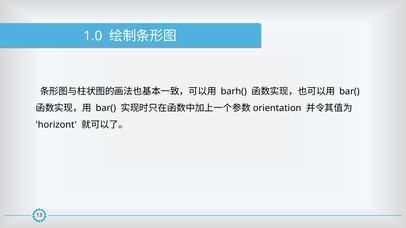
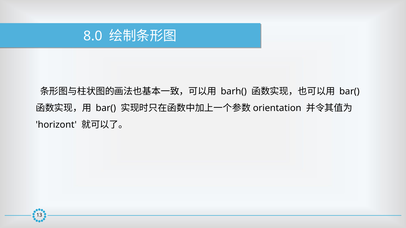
1.0: 1.0 -> 8.0 (93, 36)
